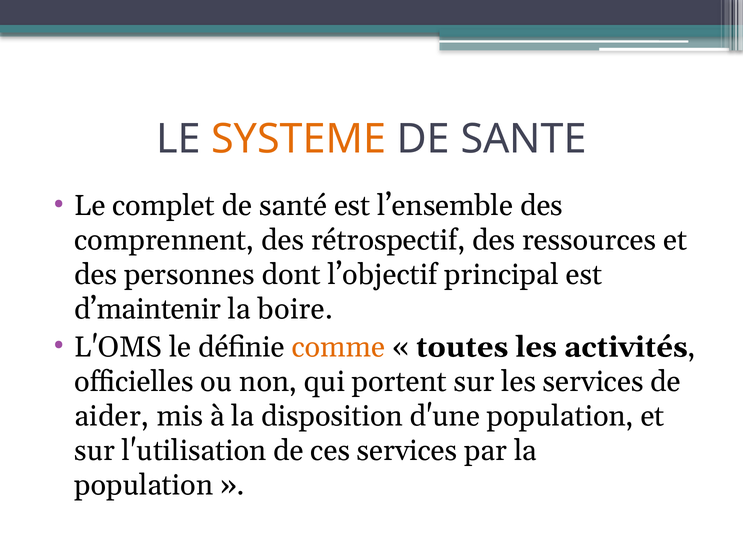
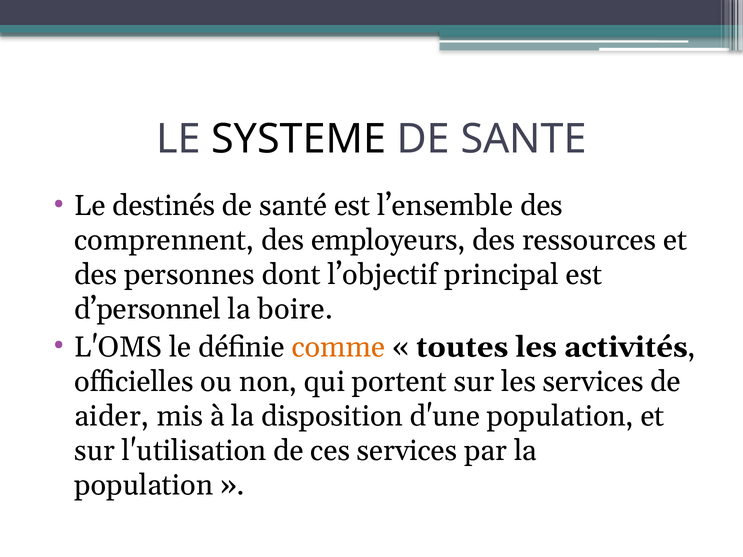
SYSTEME colour: orange -> black (299, 139)
complet: complet -> destinés (164, 206)
rétrospectif: rétrospectif -> employeurs (388, 240)
d’maintenir: d’maintenir -> d’personnel (148, 310)
